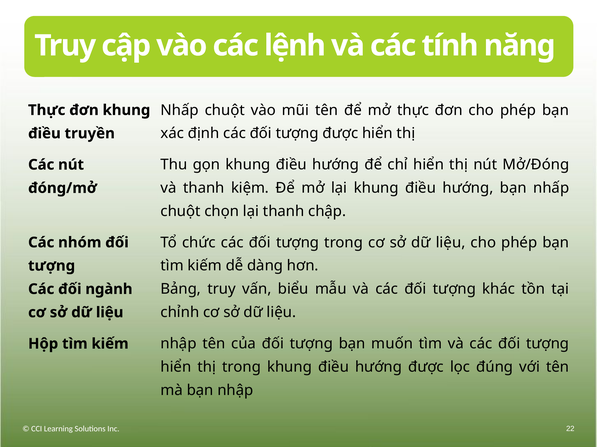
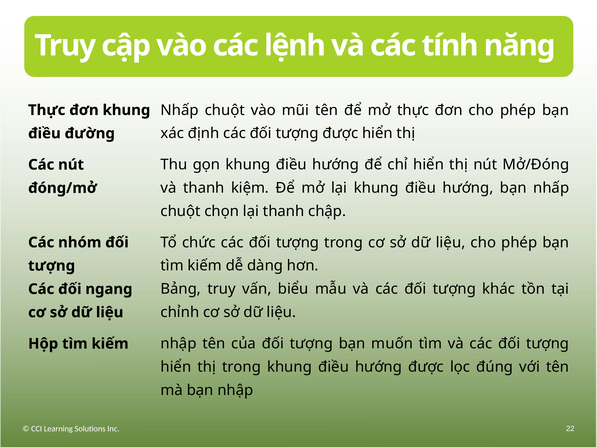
truyền: truyền -> đường (90, 134)
ngành: ngành -> ngang (109, 290)
